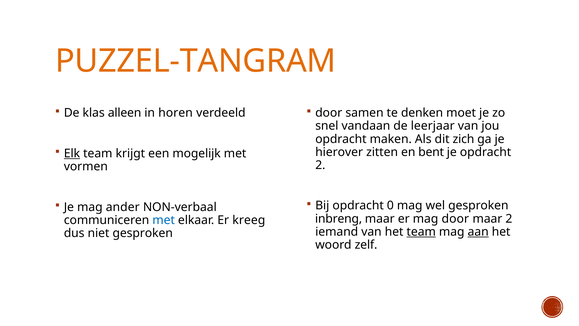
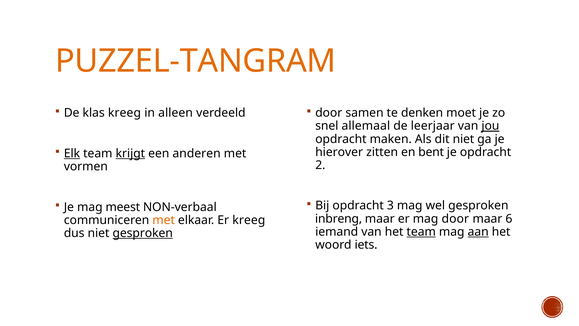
klas alleen: alleen -> kreeg (124, 113)
horen: horen -> alleen (176, 113)
vandaan: vandaan -> allemaal (366, 126)
jou underline: none -> present (490, 126)
dit zich: zich -> niet (463, 139)
krijgt underline: none -> present (130, 153)
mogelijk: mogelijk -> anderen (197, 153)
0: 0 -> 3 (390, 205)
ander: ander -> meest (123, 207)
maar 2: 2 -> 6 (509, 218)
met colour: blue -> orange (164, 220)
gesproken underline: none -> present (143, 233)
zelf: zelf -> iets (366, 245)
